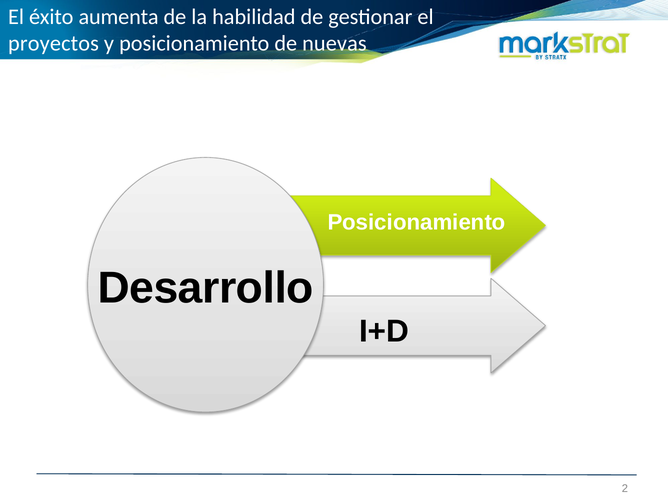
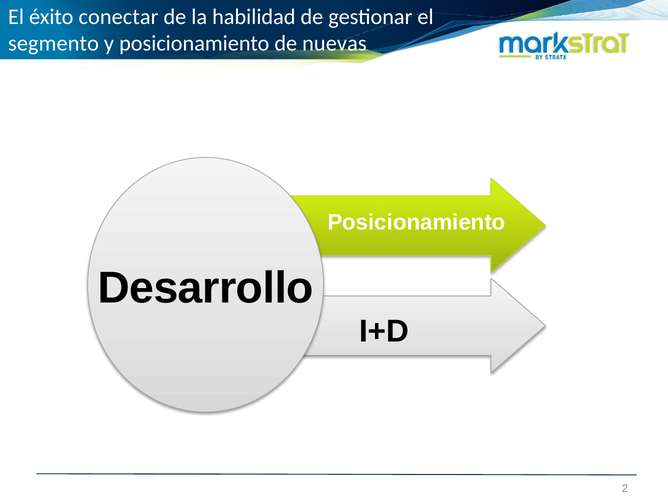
aumenta: aumenta -> conectar (118, 17)
proyectos: proyectos -> segmento (53, 44)
